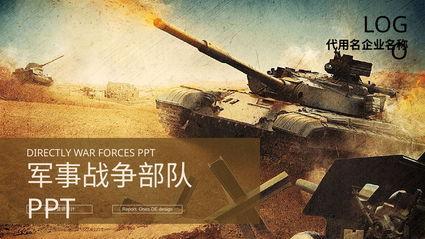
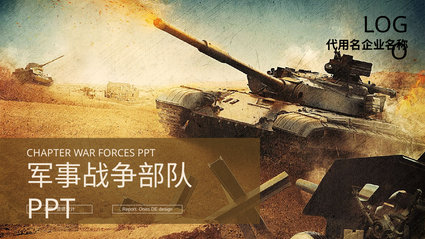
DIRECTLY: DIRECTLY -> CHAPTER (49, 153)
